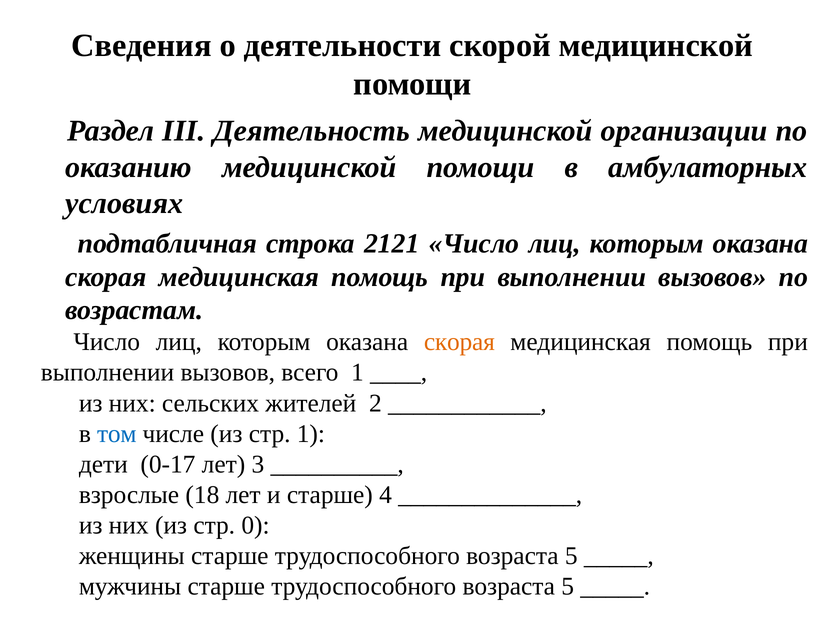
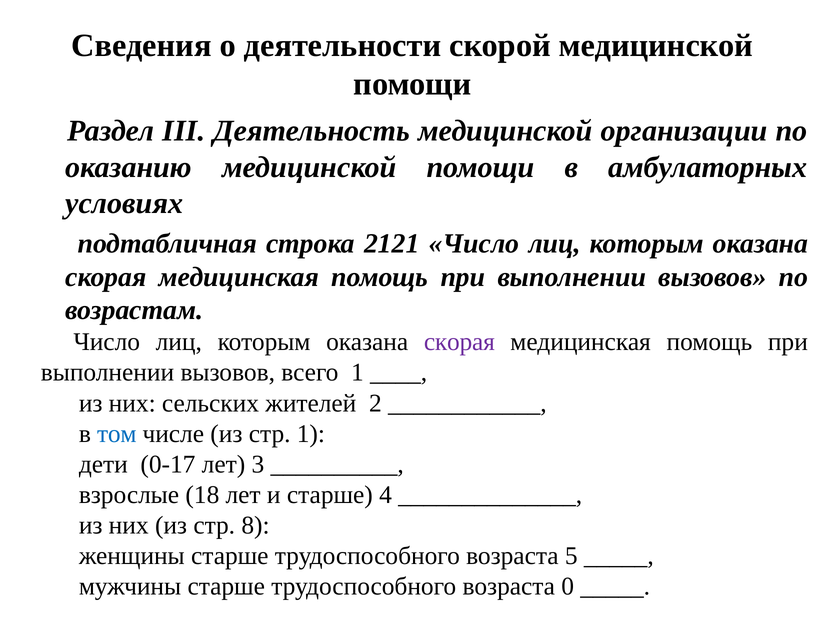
скорая colour: orange -> purple (459, 342)
0: 0 -> 8 (255, 525)
5: 5 -> 0 (568, 586)
